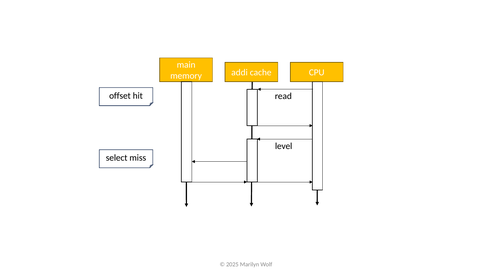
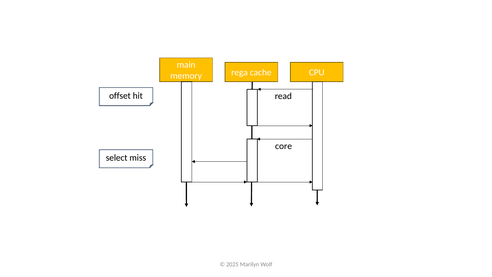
addi: addi -> rega (240, 73)
level: level -> core (284, 146)
